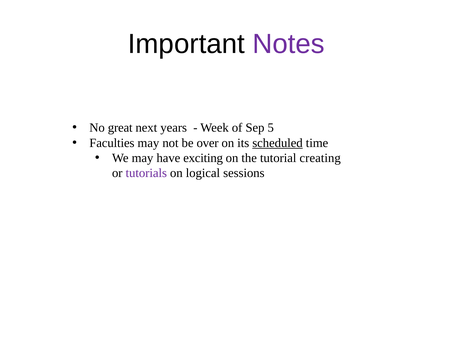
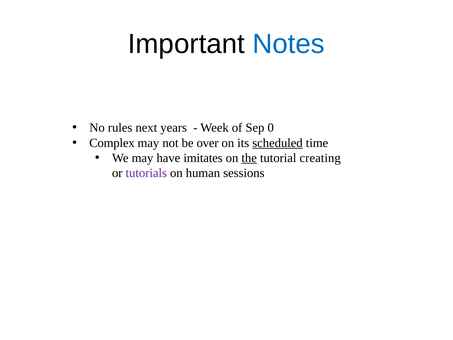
Notes colour: purple -> blue (289, 44)
great: great -> rules (120, 128)
5: 5 -> 0 (271, 128)
Faculties: Faculties -> Complex (112, 143)
exciting: exciting -> imitates (203, 158)
the underline: none -> present (249, 158)
logical: logical -> human (203, 173)
